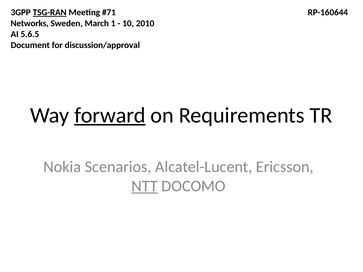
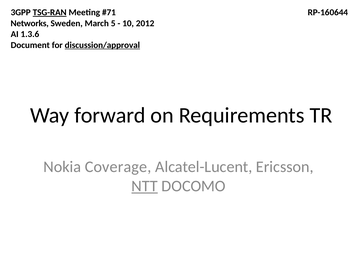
1: 1 -> 5 (113, 23)
2010: 2010 -> 2012 (145, 23)
5.6.5: 5.6.5 -> 1.3.6 (30, 34)
discussion/approval underline: none -> present (102, 45)
forward underline: present -> none (110, 115)
Scenarios: Scenarios -> Coverage (118, 167)
